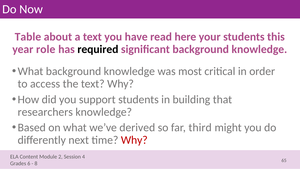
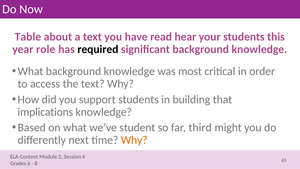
here: here -> hear (185, 37)
researchers: researchers -> implications (45, 112)
derived: derived -> student (137, 127)
Why colour: red -> orange (134, 140)
